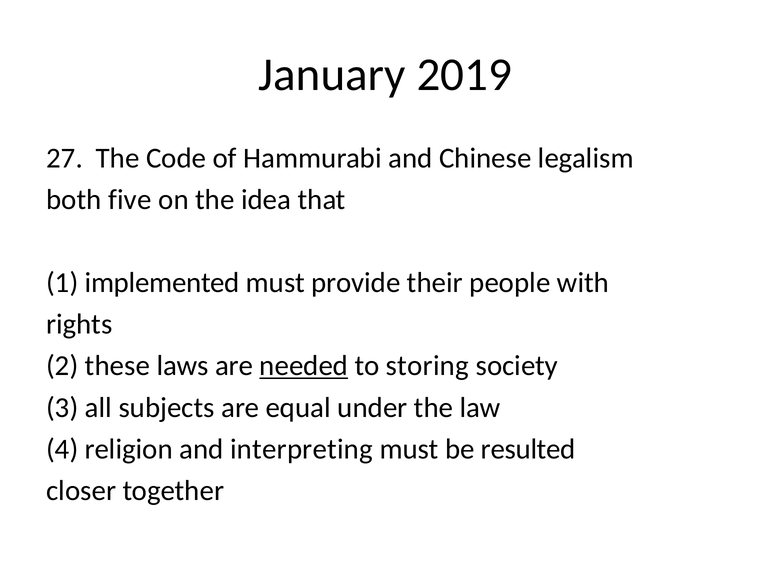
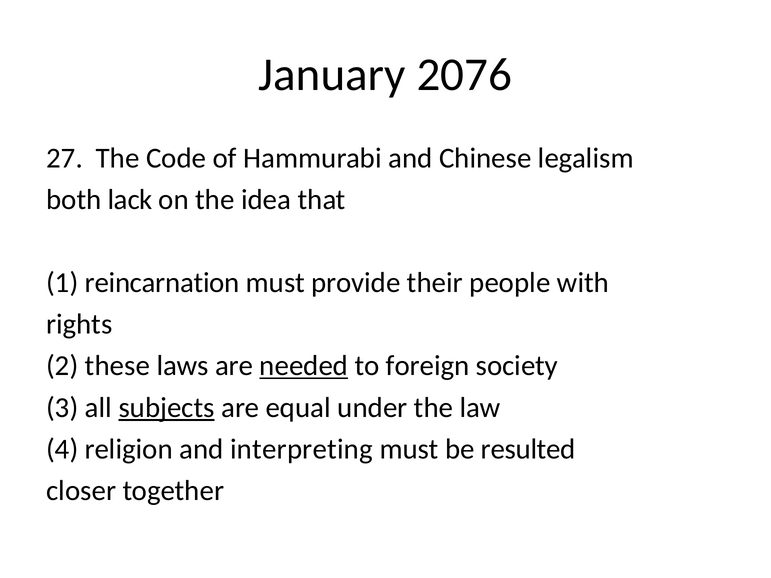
2019: 2019 -> 2076 (464, 75)
five: five -> lack (130, 200)
implemented: implemented -> reincarnation (162, 283)
storing: storing -> foreign (428, 366)
subjects underline: none -> present (167, 408)
